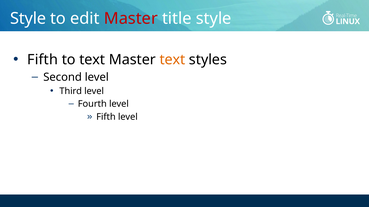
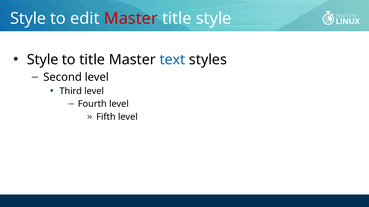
Fifth: Fifth -> Style (43, 60)
to text: text -> title (92, 60)
text colour: orange -> blue (172, 60)
